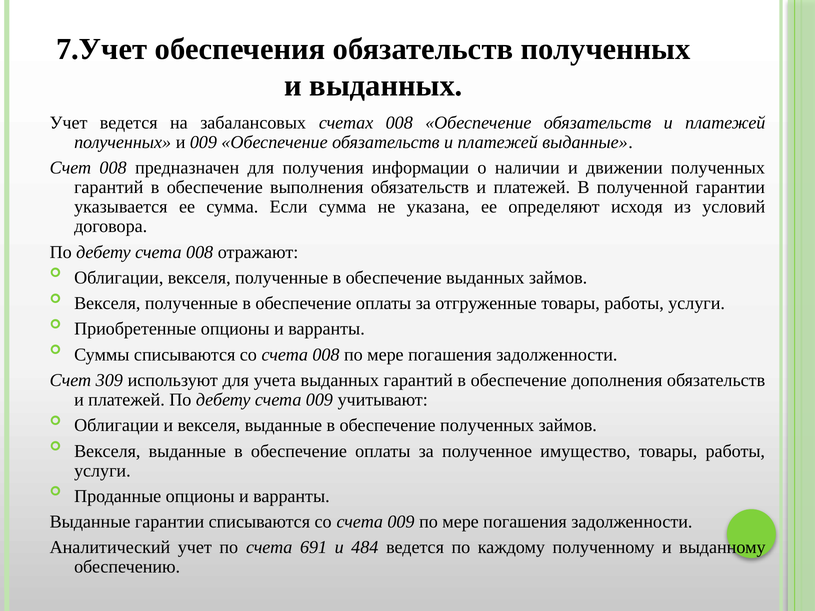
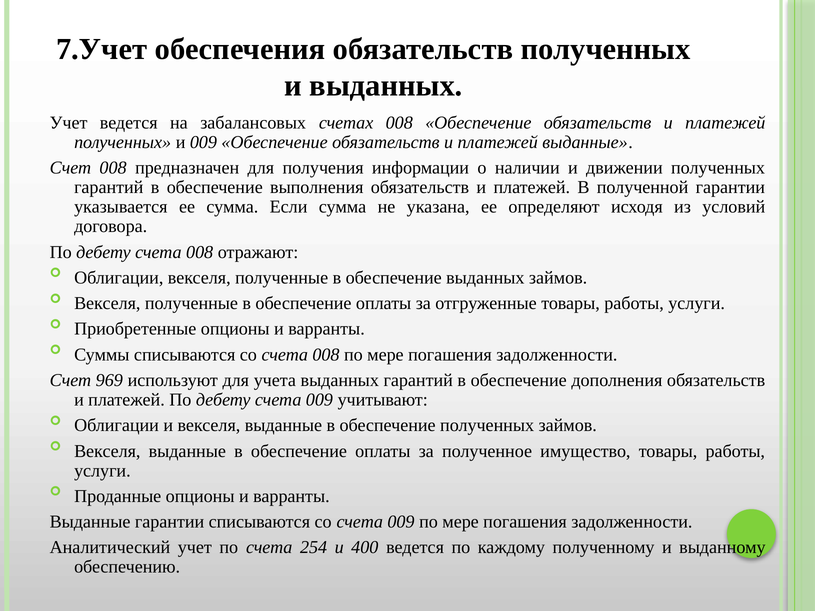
309: 309 -> 969 (109, 380)
691: 691 -> 254 (314, 548)
484: 484 -> 400 (365, 548)
